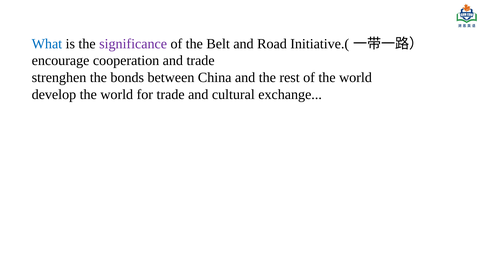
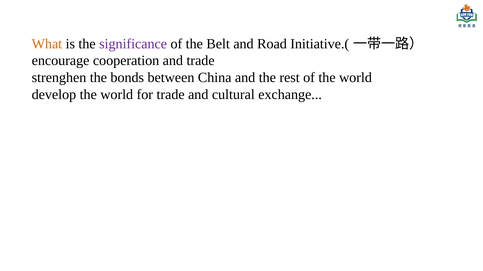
What colour: blue -> orange (47, 44)
